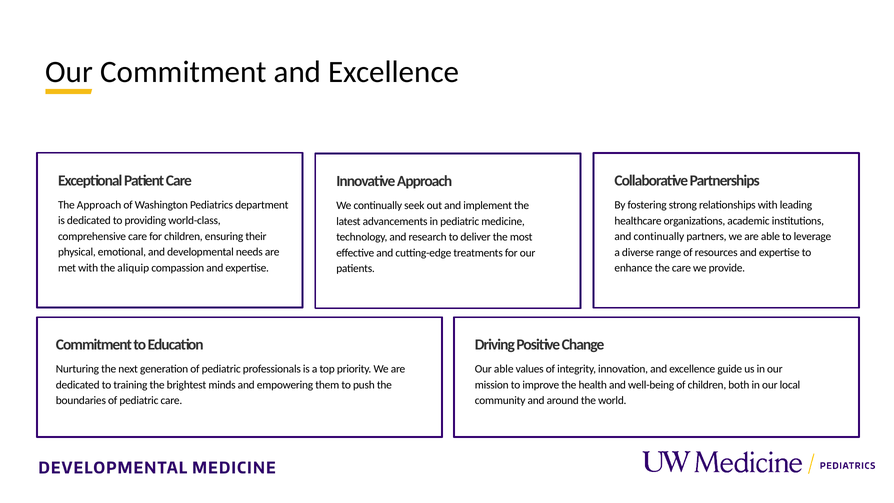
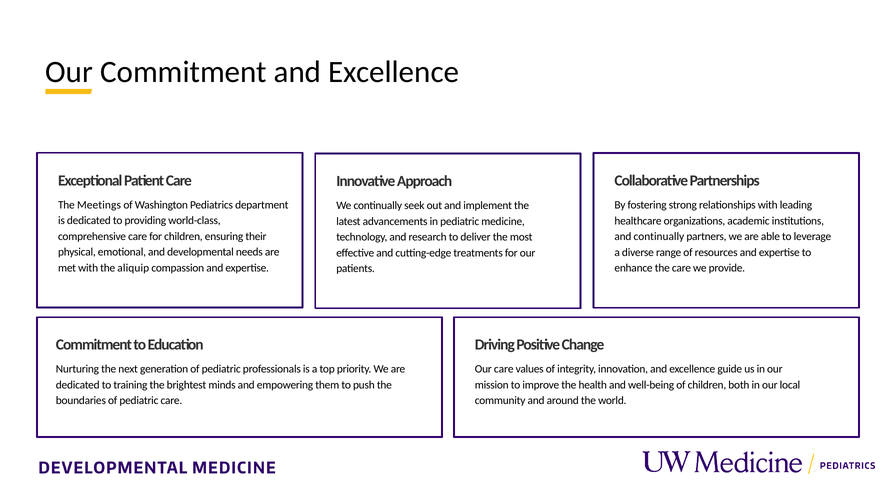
The Approach: Approach -> Meetings (99, 205)
Our able: able -> care (504, 369)
